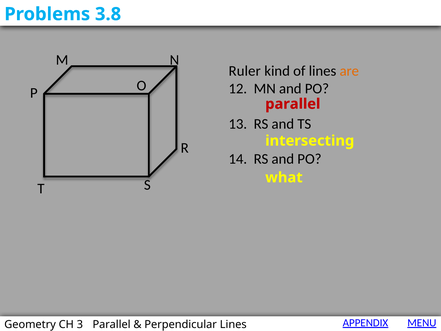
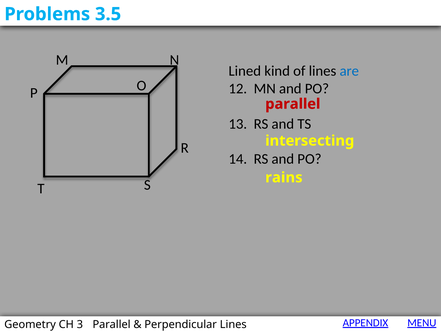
3.8: 3.8 -> 3.5 (108, 14)
Ruler: Ruler -> Lined (245, 71)
are colour: orange -> blue (349, 71)
what: what -> rains (284, 177)
